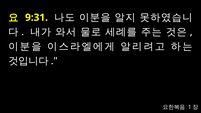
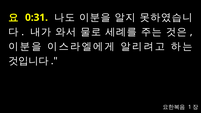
9:31: 9:31 -> 0:31 (37, 18)
